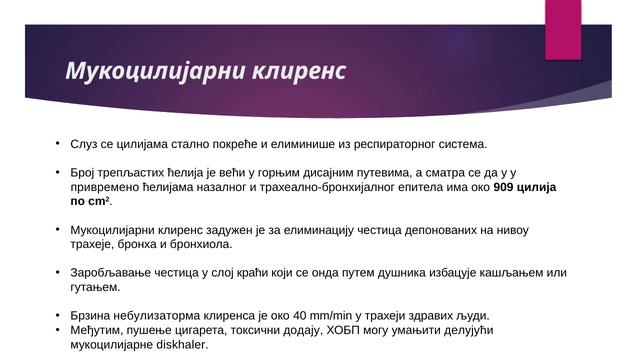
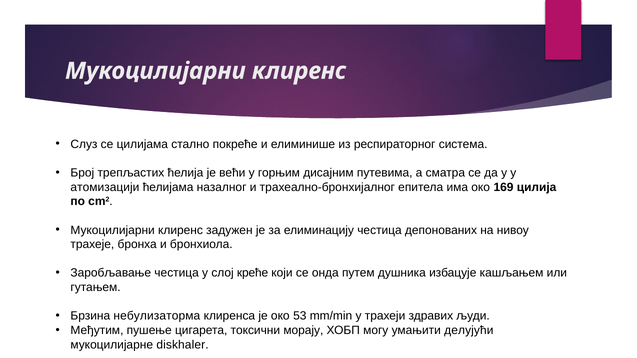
привремено: привремено -> атомизацији (105, 187)
909: 909 -> 169 (504, 187)
краћи: краћи -> креће (253, 273)
40: 40 -> 53 (300, 316)
додају: додају -> морају (303, 331)
